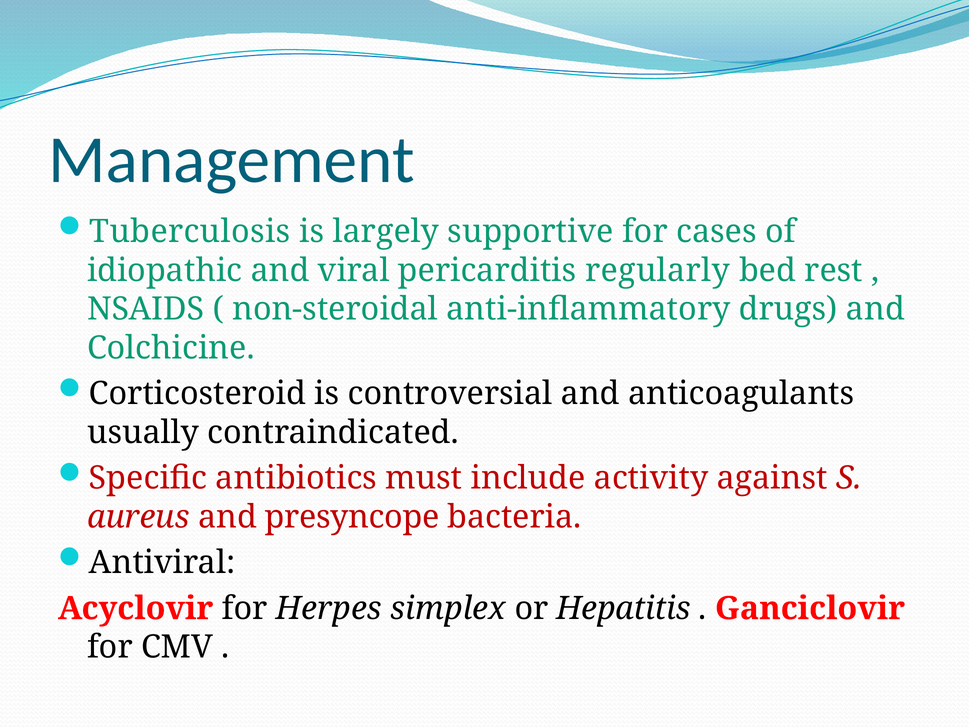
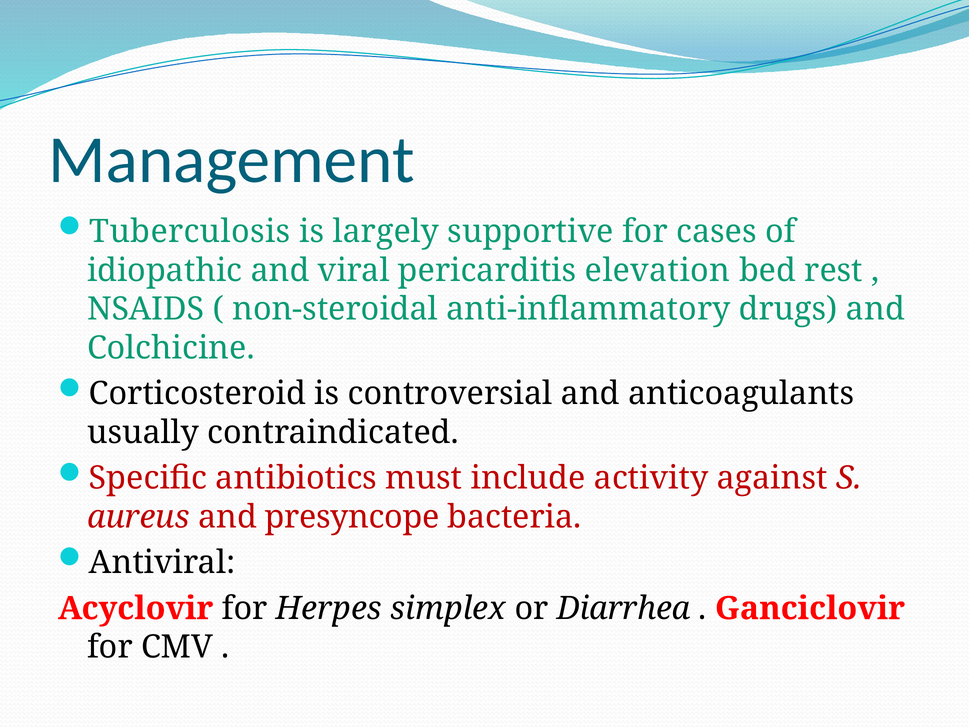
regularly: regularly -> elevation (658, 270)
Hepatitis: Hepatitis -> Diarrhea (623, 608)
